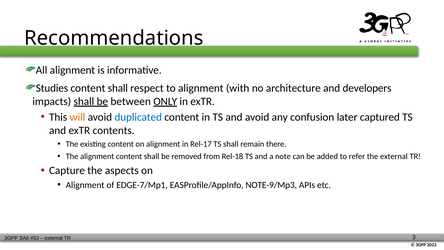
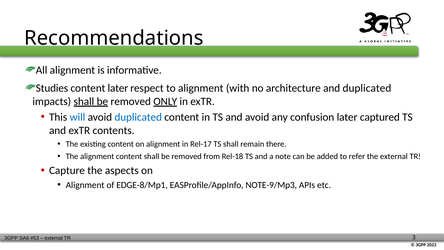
shall: shall -> later (118, 88)
and developers: developers -> duplicated (367, 88)
impacts shall be between: between -> removed (131, 101)
will colour: orange -> blue (77, 117)
EDGE-7/Mp1: EDGE-7/Mp1 -> EDGE-8/Mp1 (142, 185)
